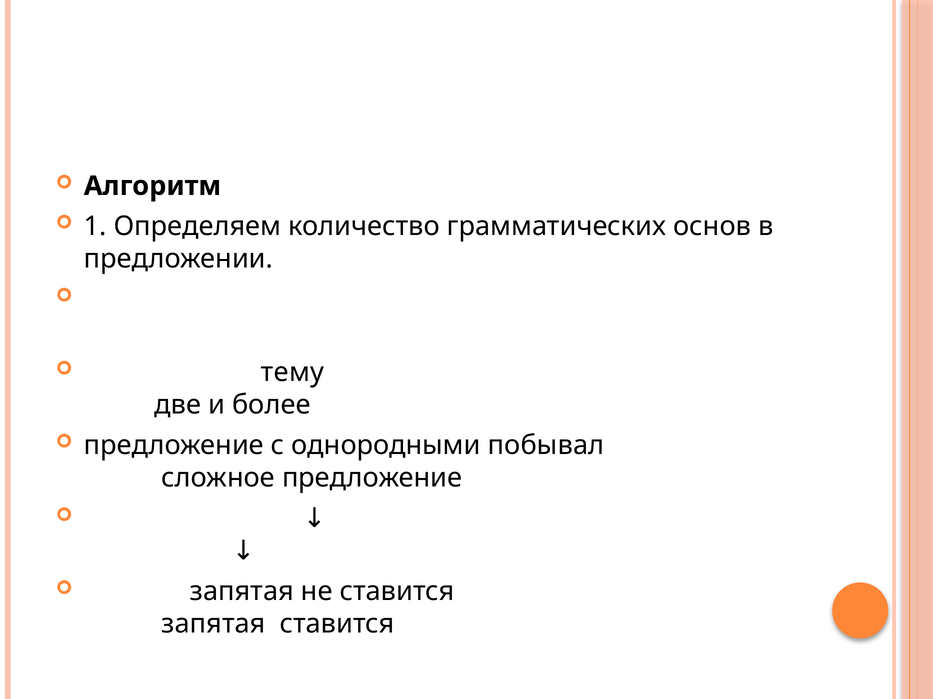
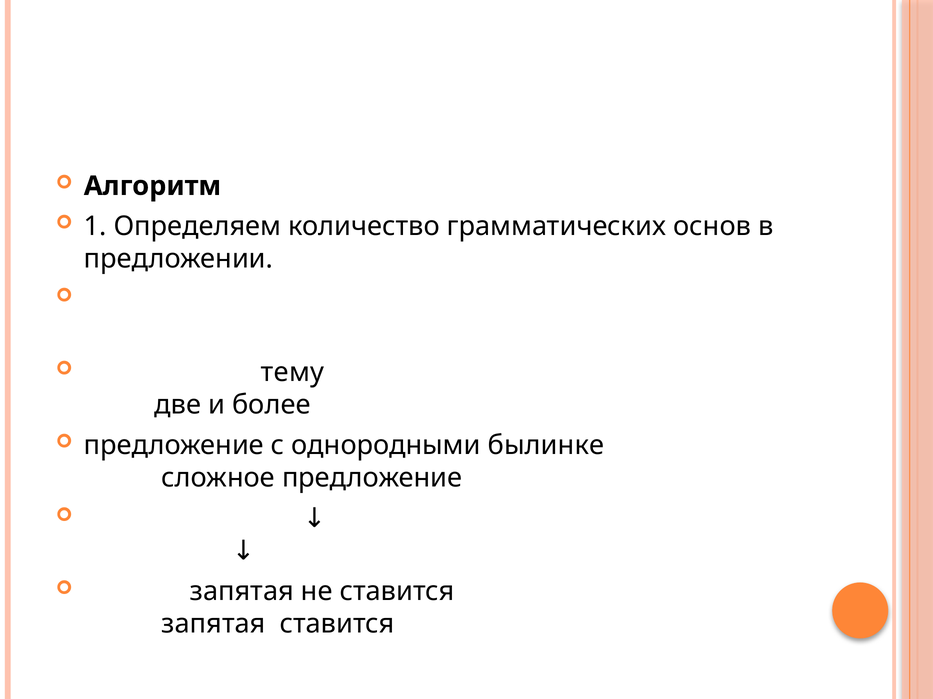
побывал: побывал -> былинке (546, 446)
